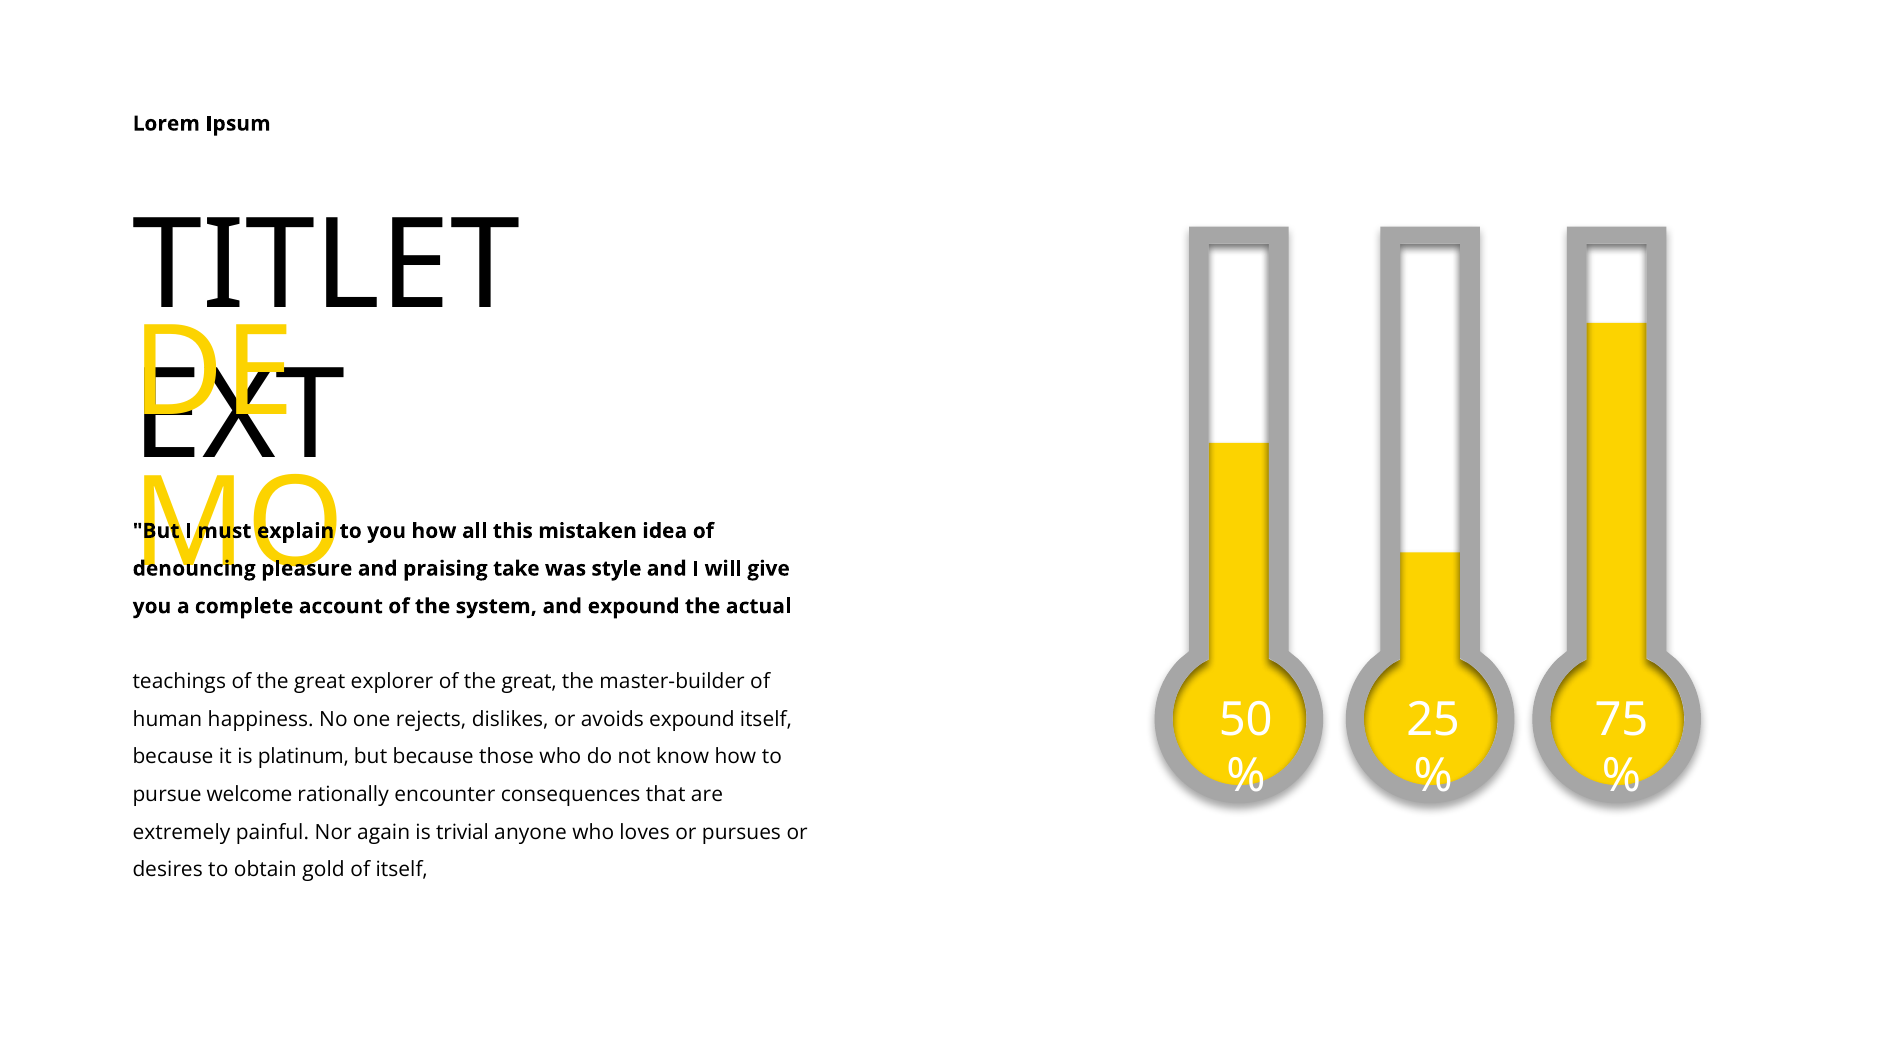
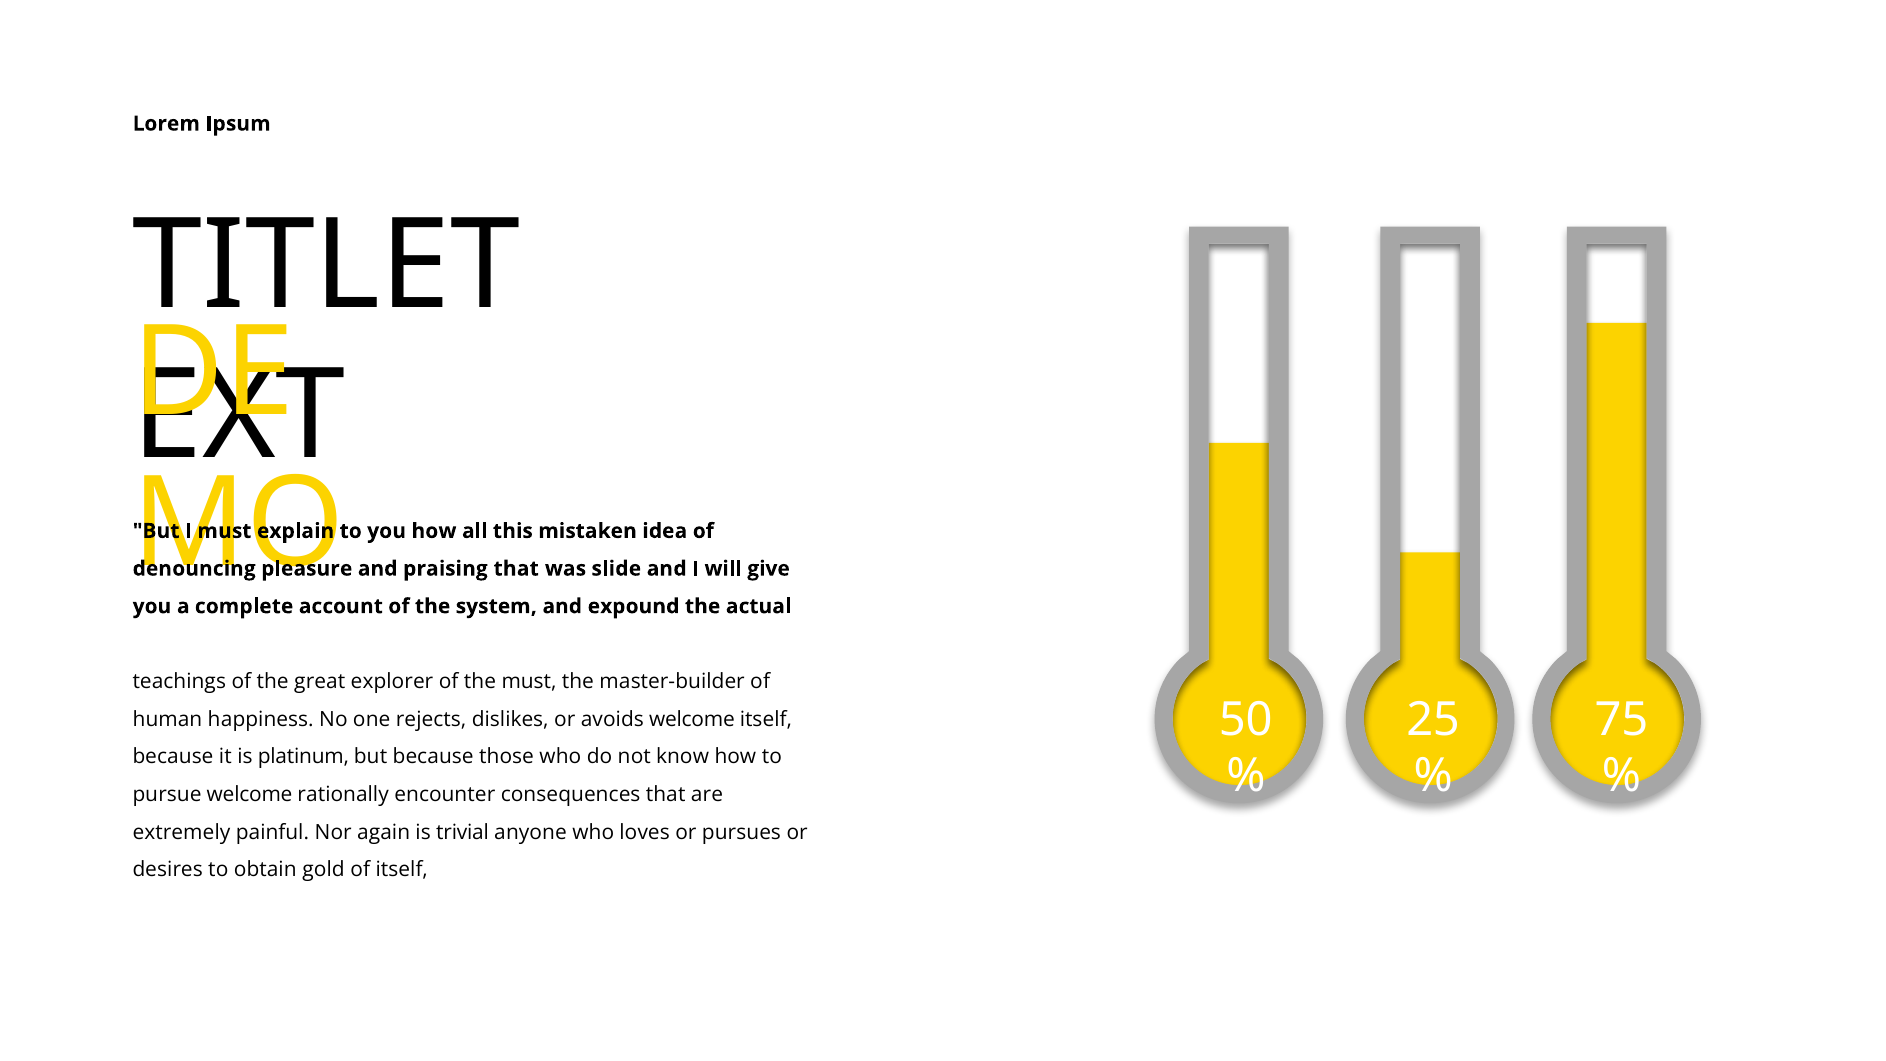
praising take: take -> that (516, 569)
style: style -> slide (616, 569)
explorer of the great: great -> must (529, 682)
avoids expound: expound -> welcome (692, 719)
